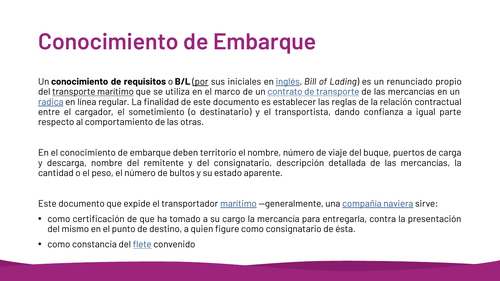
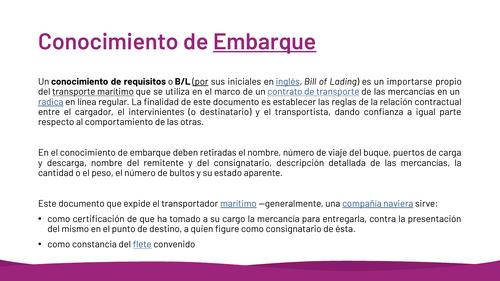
Embarque underline: none -> present (265, 42)
renunciado: renunciado -> importarse (410, 82)
sometimiento: sometimiento -> intervinientes (157, 112)
territorio: territorio -> retiradas (218, 153)
